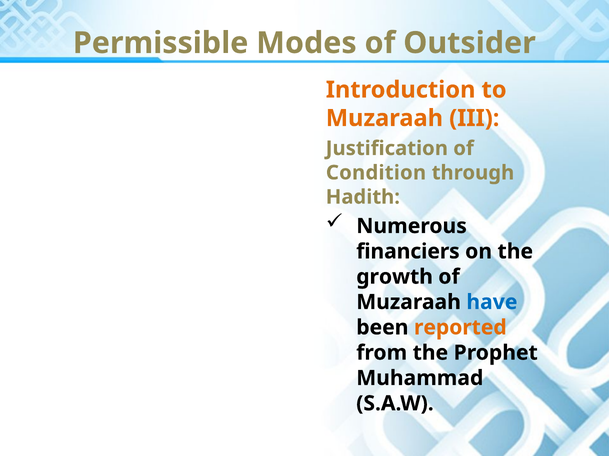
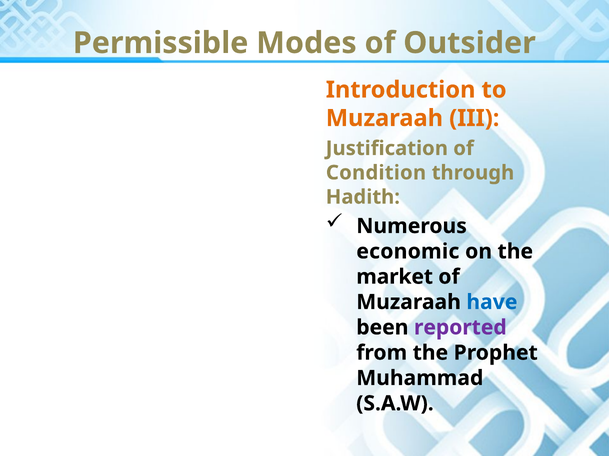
financiers: financiers -> economic (408, 252)
growth: growth -> market (395, 277)
reported colour: orange -> purple (460, 328)
